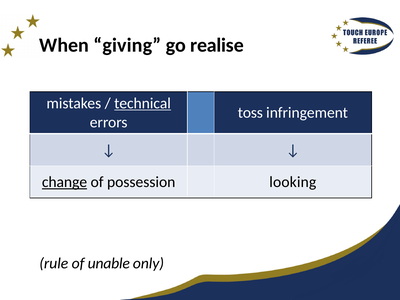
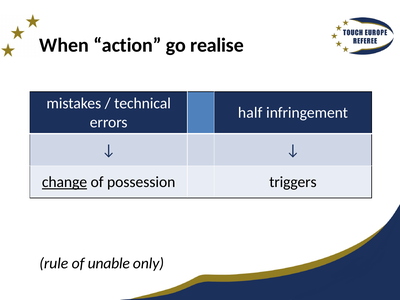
giving: giving -> action (127, 45)
technical underline: present -> none (143, 103)
toss: toss -> half (250, 113)
looking: looking -> triggers (293, 182)
